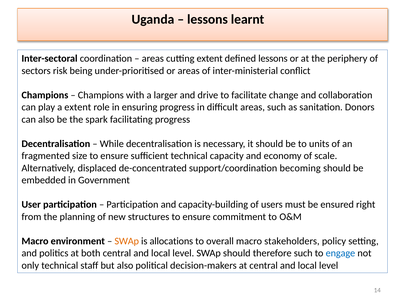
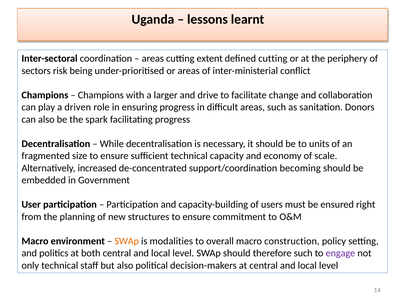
defined lessons: lessons -> cutting (273, 59)
a extent: extent -> driven (78, 107)
displaced: displaced -> increased (97, 168)
allocations: allocations -> modalities (171, 241)
stakeholders: stakeholders -> construction (292, 241)
engage colour: blue -> purple (340, 253)
